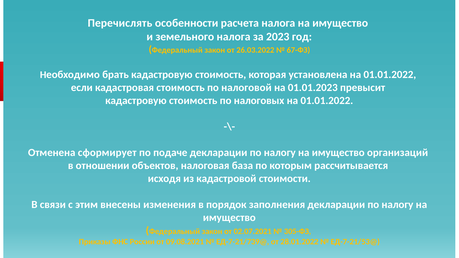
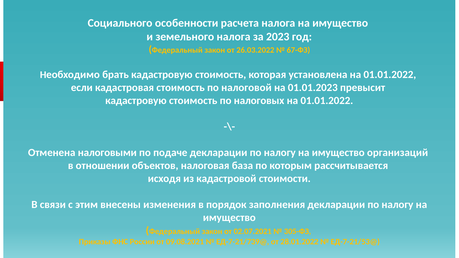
Перечислять: Перечислять -> Социального (120, 23)
сформирует: сформирует -> налоговыми (107, 153)
